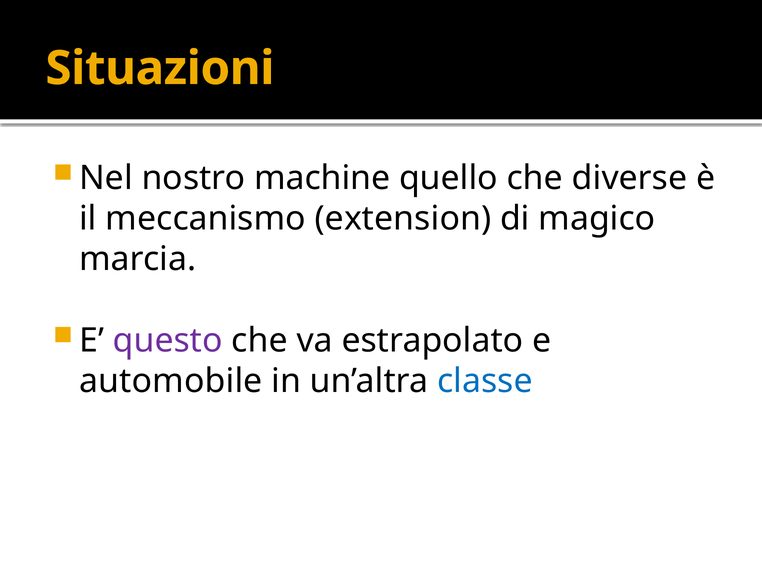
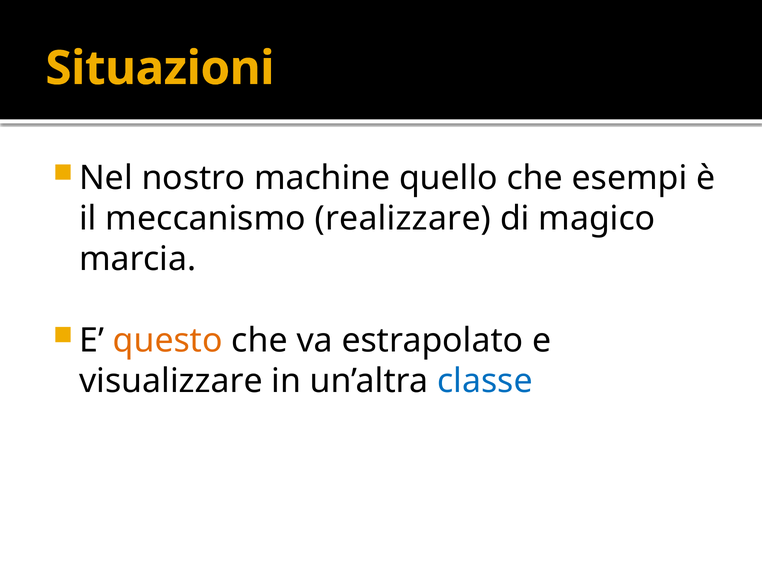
diverse: diverse -> esempi (630, 178)
extension: extension -> realizzare (403, 219)
questo colour: purple -> orange (168, 341)
automobile: automobile -> visualizzare (171, 381)
